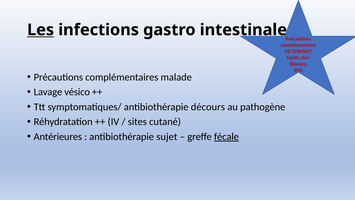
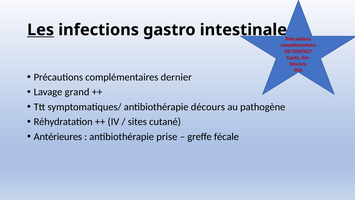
malade: malade -> dernier (176, 77)
vésico: vésico -> grand (77, 92)
sujet: sujet -> prise (167, 136)
fécale underline: present -> none (226, 136)
